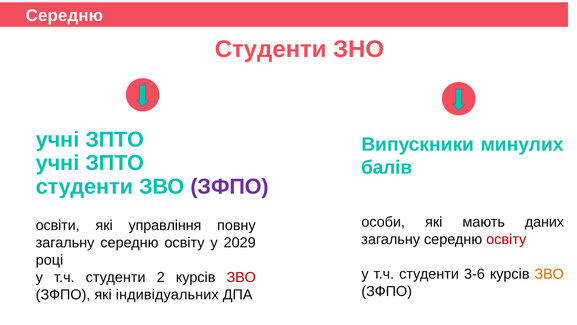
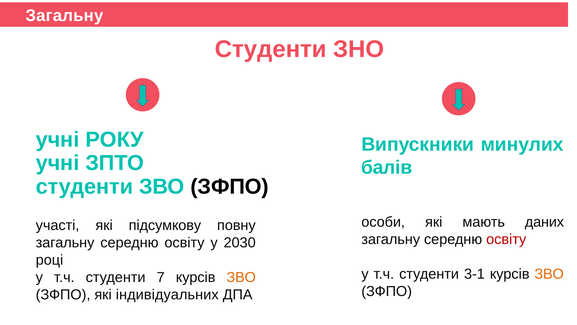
Середню: Середню -> Загальну (64, 16)
ЗПТО: ЗПТО -> РОКУ (115, 140)
ЗФПО colour: purple -> black (230, 186)
освіти: освіти -> участі (58, 225)
управління: управління -> підсумкову (165, 225)
2029: 2029 -> 2030 (240, 242)
3-6: 3-6 -> 3-1 (474, 274)
2: 2 -> 7 (161, 277)
ЗВО colour: red -> orange (241, 277)
